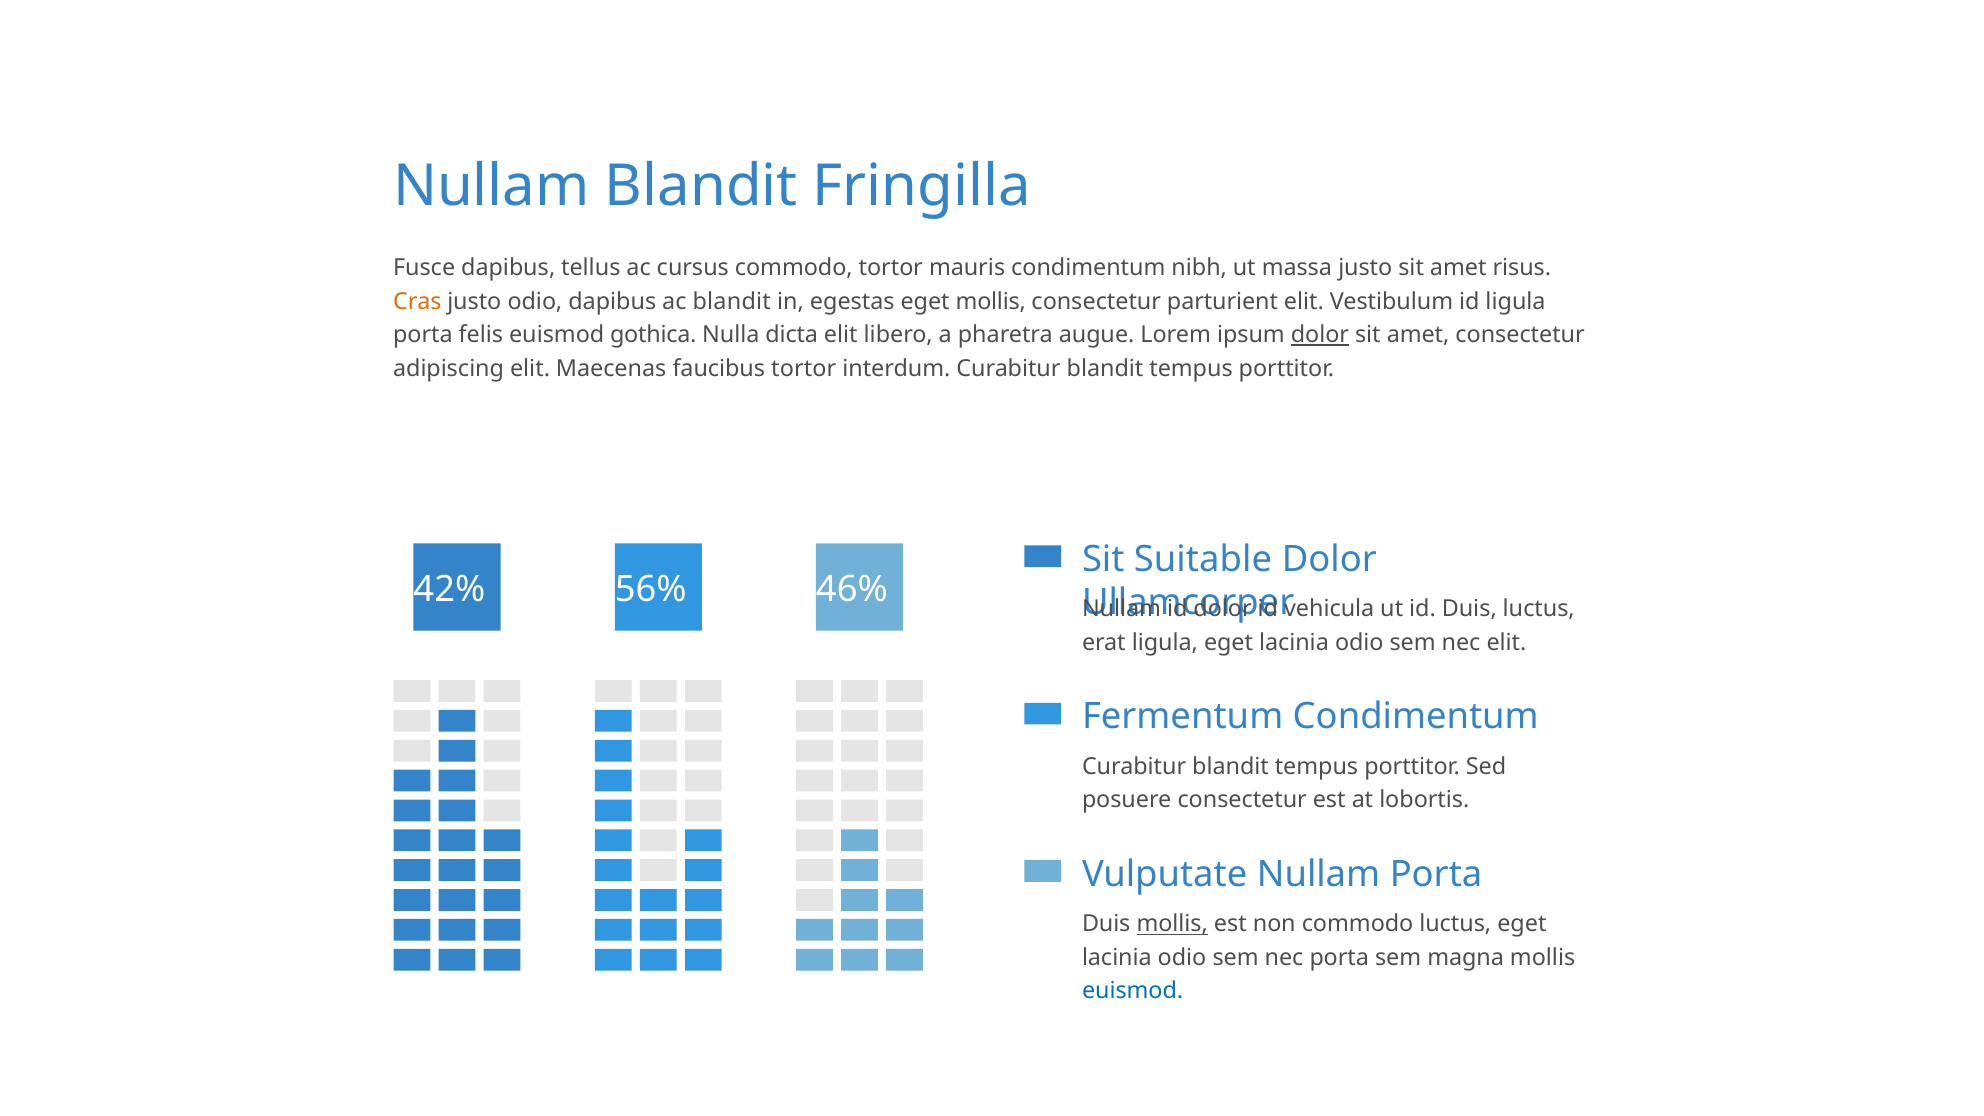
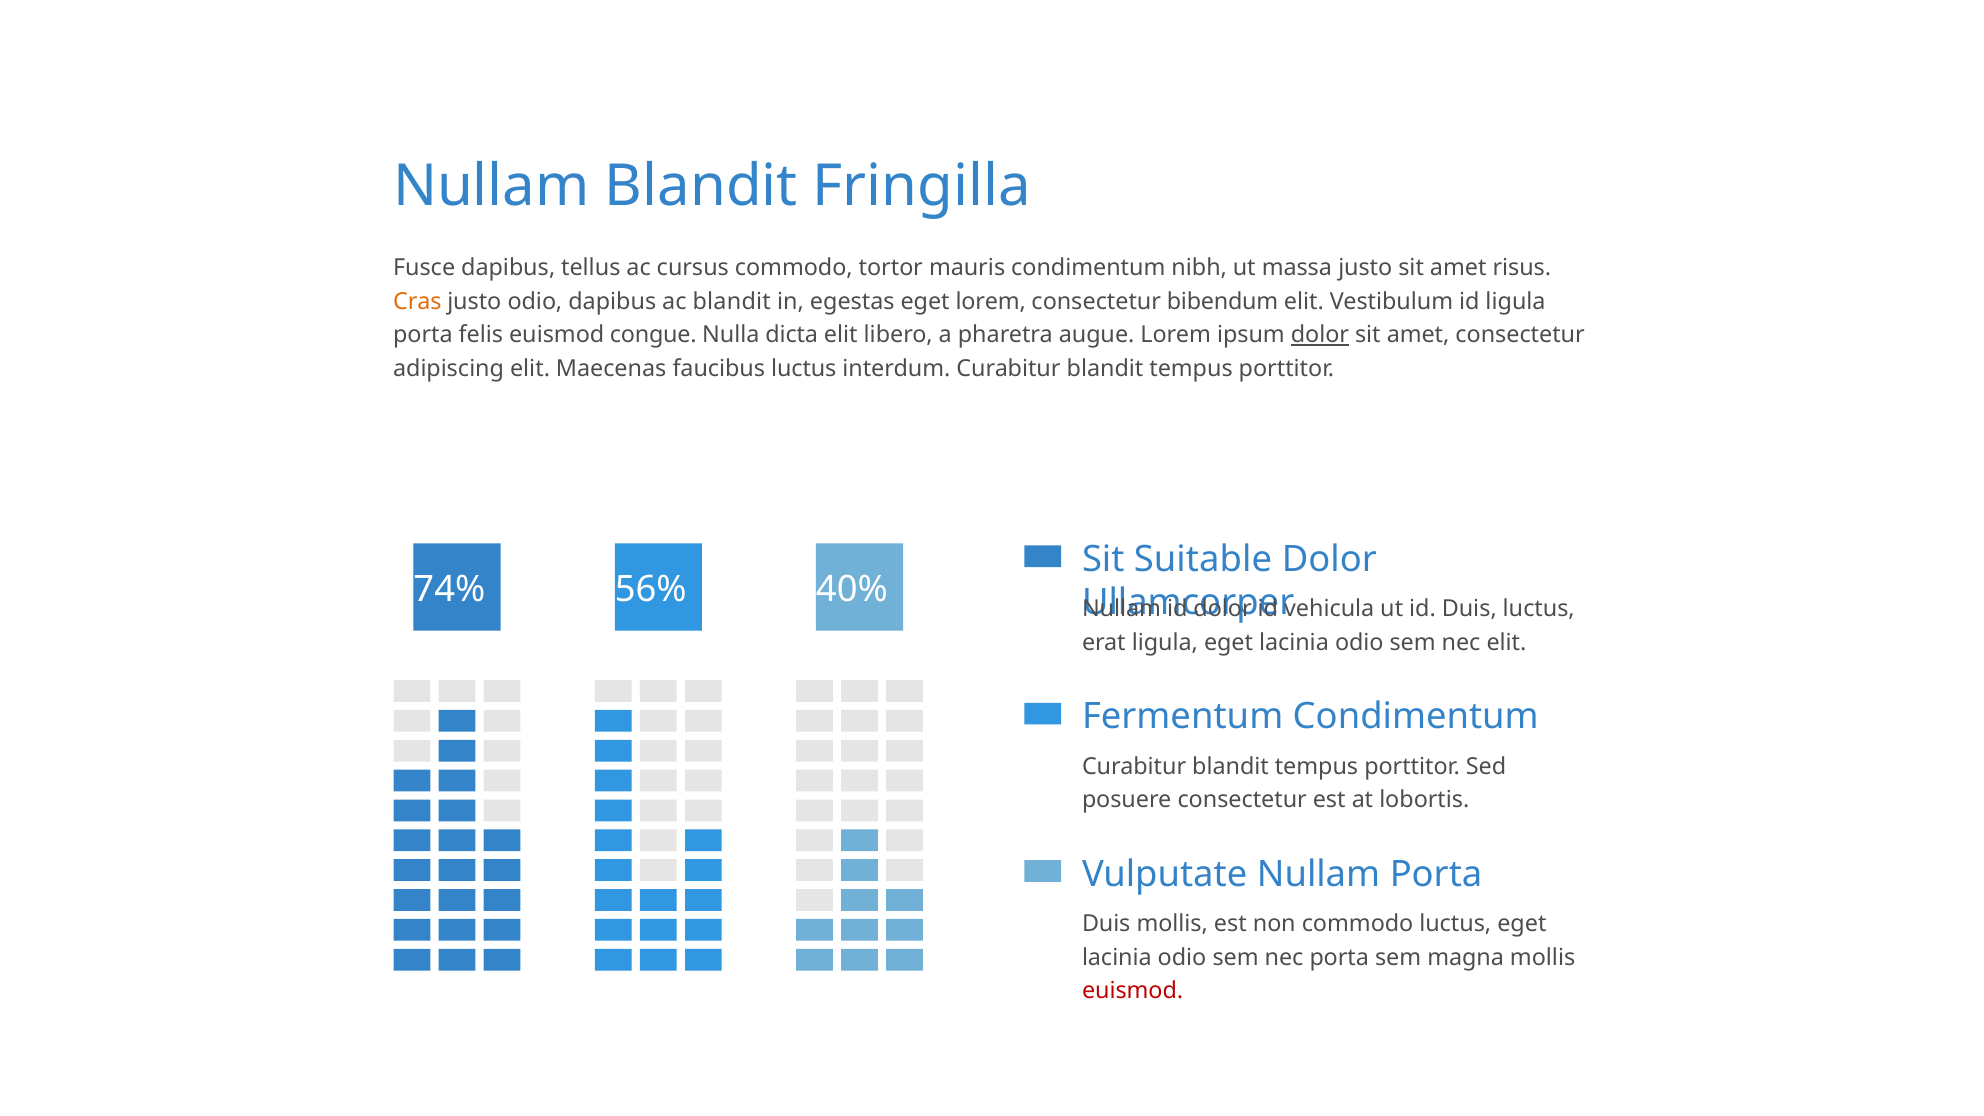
eget mollis: mollis -> lorem (991, 302)
parturient: parturient -> bibendum (1223, 302)
gothica: gothica -> congue (653, 335)
faucibus tortor: tortor -> luctus (804, 368)
42%: 42% -> 74% (449, 590)
46%: 46% -> 40% (852, 590)
mollis underline: present -> none (1172, 924)
euismod colour: blue -> red (1133, 991)
